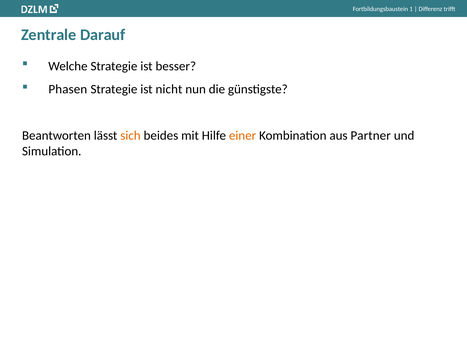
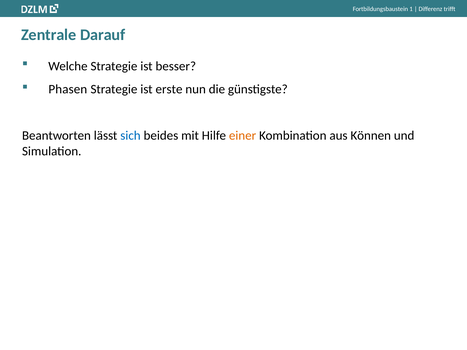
nicht: nicht -> erste (169, 89)
sich colour: orange -> blue (130, 136)
Partner: Partner -> Können (371, 136)
